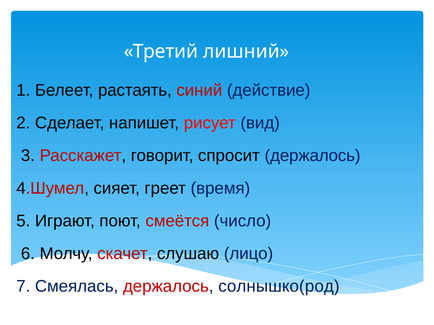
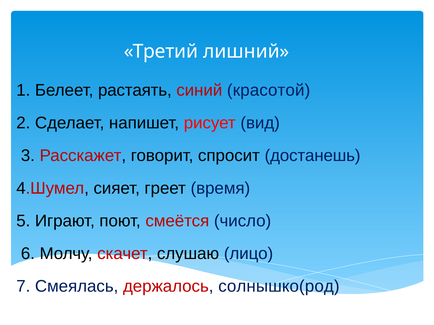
действие: действие -> красотой (269, 90)
спросит держалось: держалось -> достанешь (313, 156)
